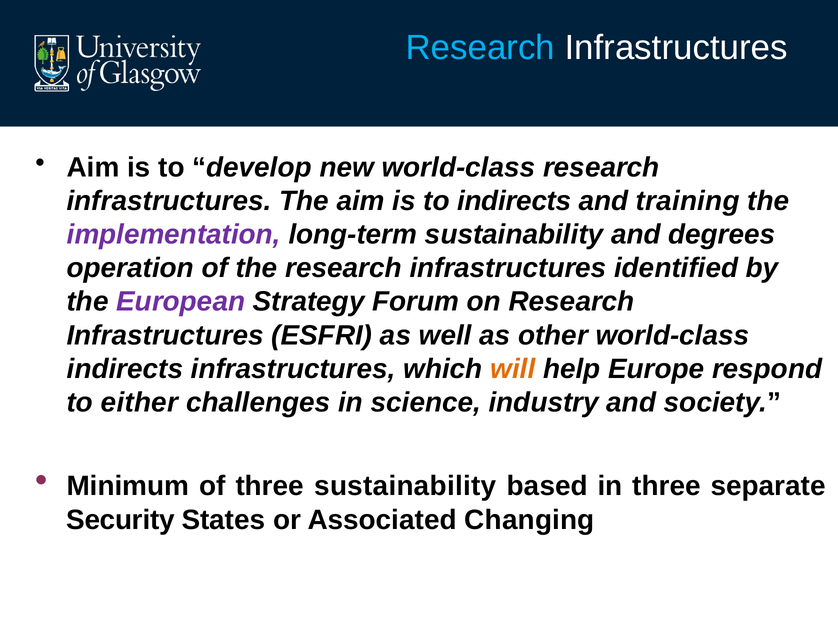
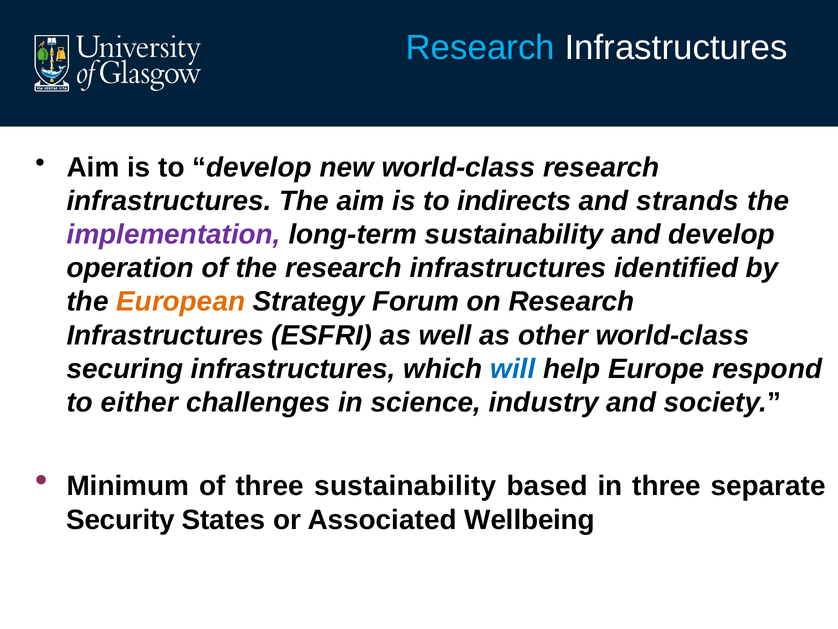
training: training -> strands (688, 201)
and degrees: degrees -> develop (722, 234)
European colour: purple -> orange (181, 301)
indirects: indirects -> securing (125, 369)
will colour: orange -> blue (513, 369)
Changing: Changing -> Wellbeing (530, 519)
